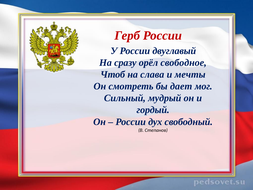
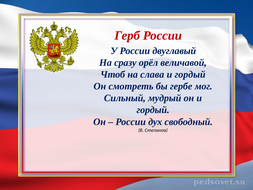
свободное: свободное -> величавой (184, 63)
мечты: мечты -> гордый (190, 74)
дает: дает -> гербе (181, 86)
